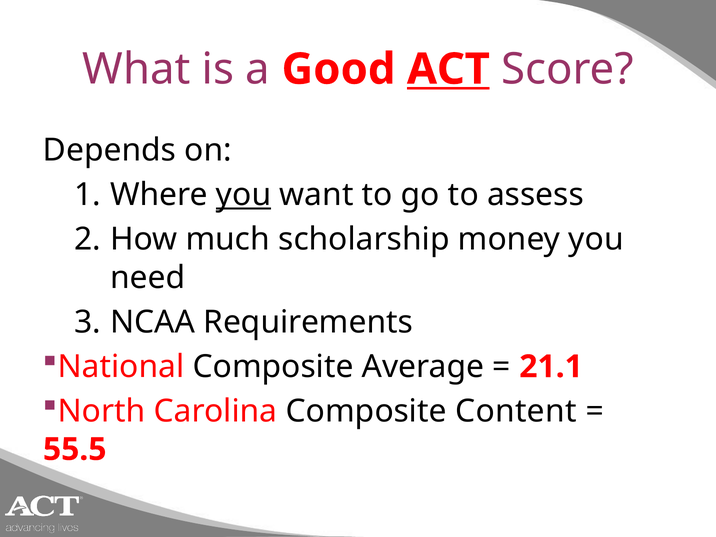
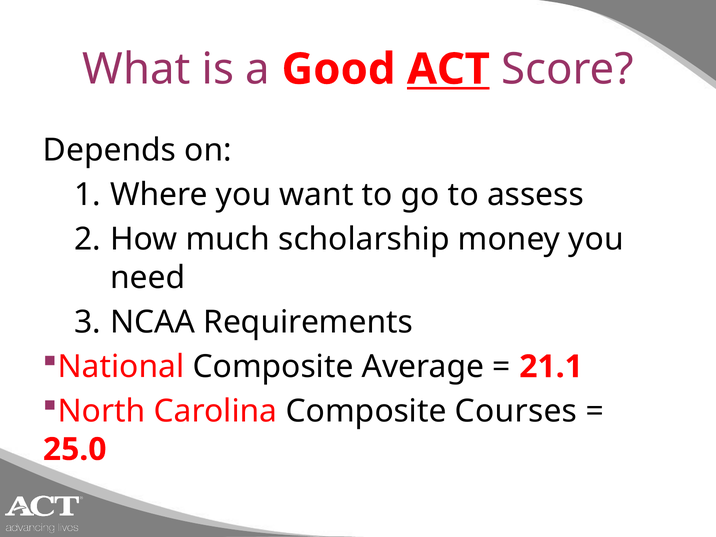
you underline: present -> none (244, 195)
Content: Content -> Courses (516, 411)
55.5: 55.5 -> 25.0 (75, 449)
